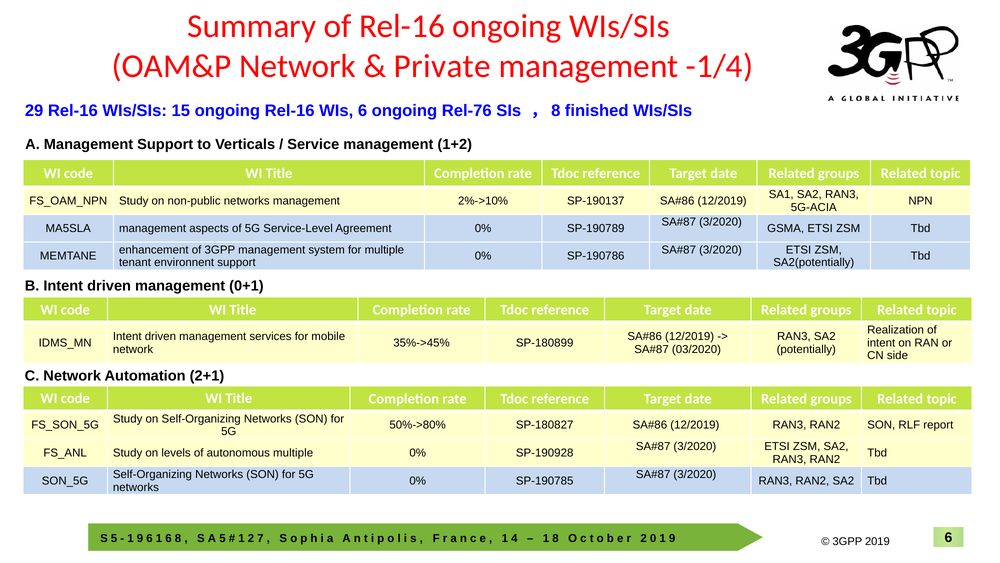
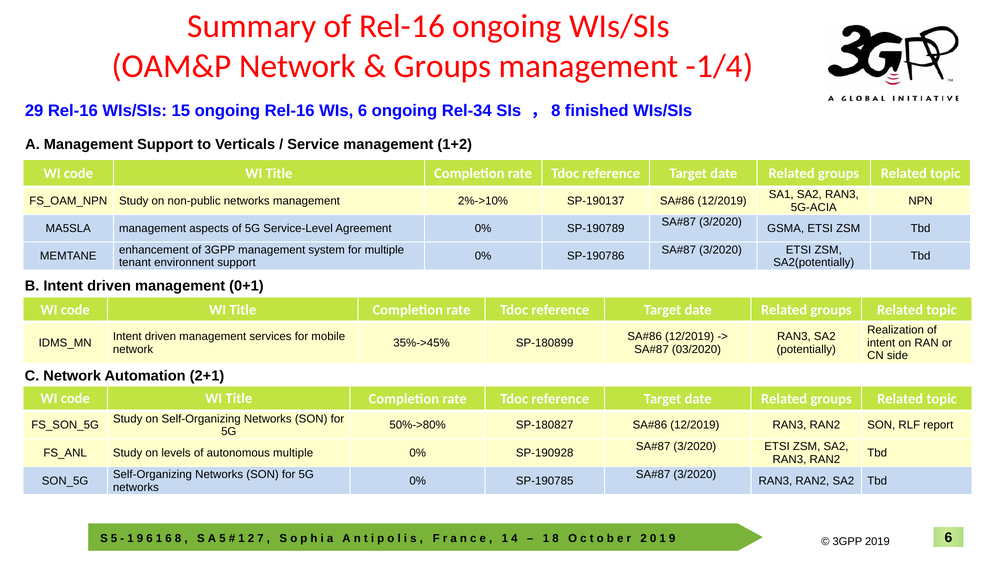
Private: Private -> Groups (443, 66)
Rel-76: Rel-76 -> Rel-34 (467, 111)
